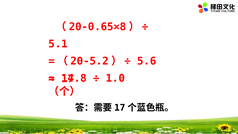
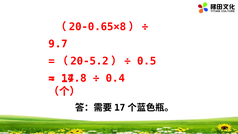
5.1: 5.1 -> 9.7 (58, 44)
5.6: 5.6 -> 0.5 (147, 61)
1.0: 1.0 -> 0.4 (115, 78)
